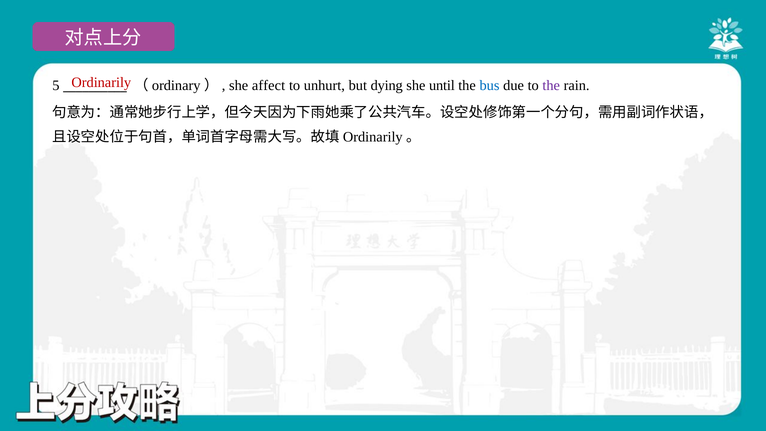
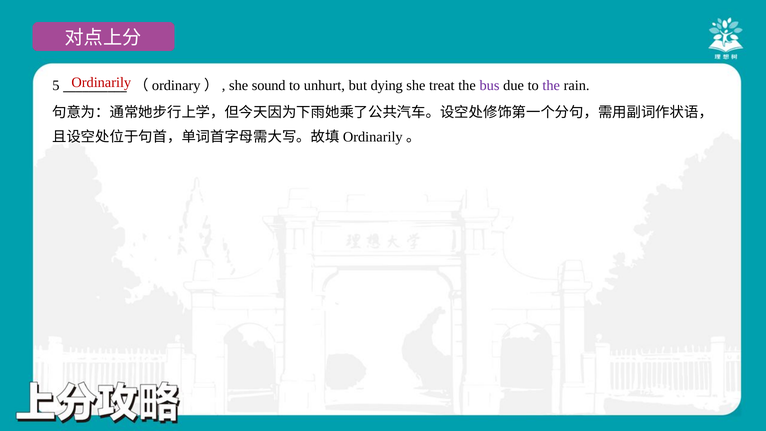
affect: affect -> sound (269, 86)
until: until -> treat (442, 86)
bus colour: blue -> purple (490, 86)
